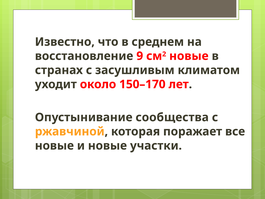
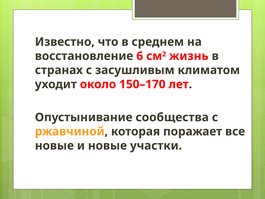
9: 9 -> 6 (140, 56)
новые: новые -> жизнь (189, 56)
